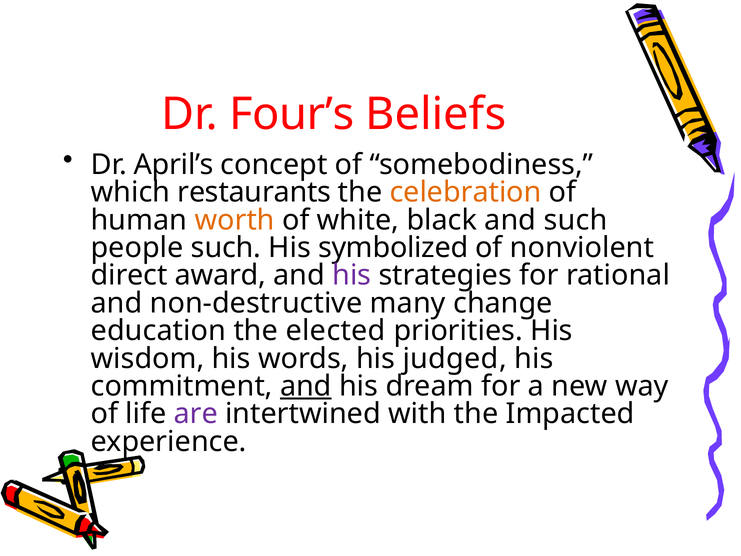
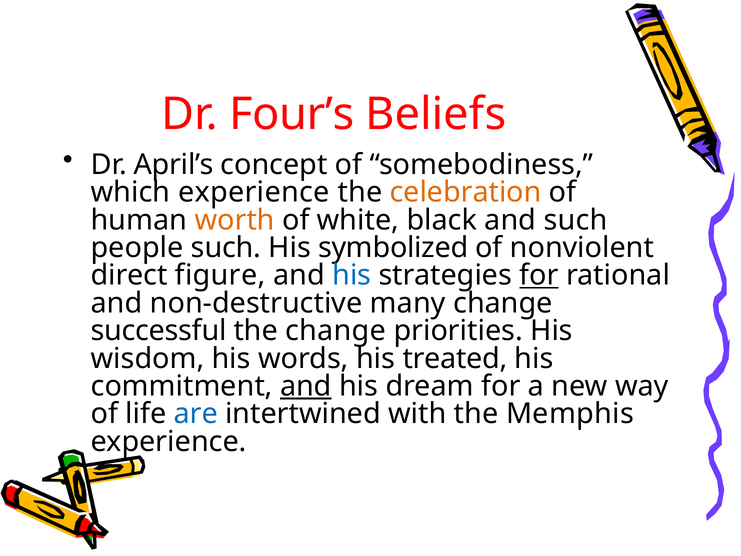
which restaurants: restaurants -> experience (254, 192)
award: award -> figure (220, 275)
his colour: purple -> blue (352, 275)
for underline: none -> present (539, 275)
education: education -> successful (159, 331)
the elected: elected -> change (336, 331)
judged: judged -> treated (455, 358)
are colour: purple -> blue (196, 414)
Impacted: Impacted -> Memphis (570, 414)
